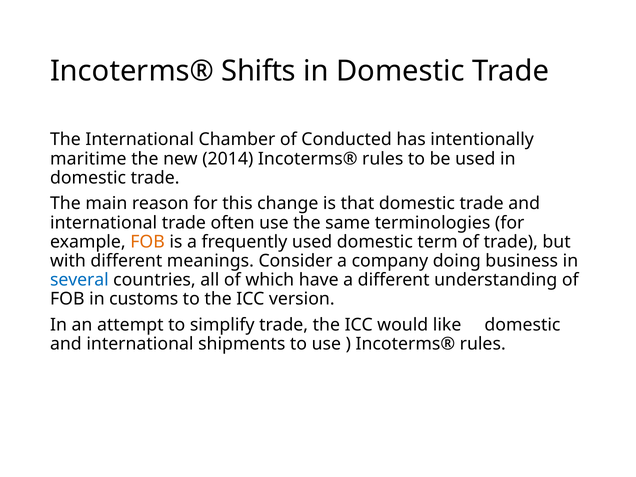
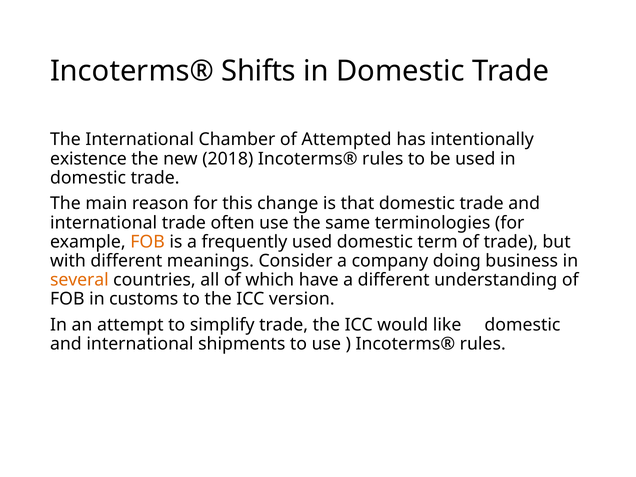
Conducted: Conducted -> Attempted (346, 140)
maritime: maritime -> existence (88, 159)
2014: 2014 -> 2018 (228, 159)
several colour: blue -> orange (79, 280)
